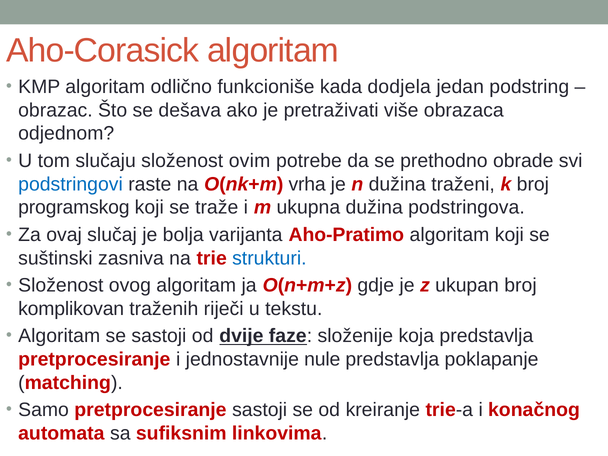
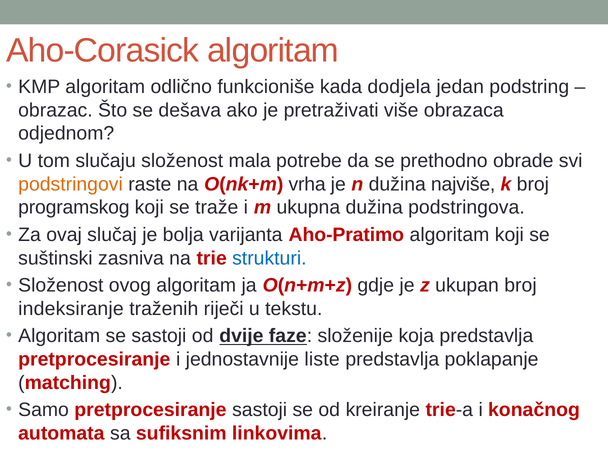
ovim: ovim -> mala (250, 161)
podstringovi colour: blue -> orange (71, 184)
traženi: traženi -> najviše (463, 184)
komplikovan: komplikovan -> indeksiranje (71, 309)
nule: nule -> liste (322, 359)
